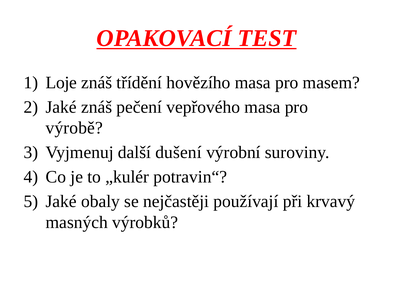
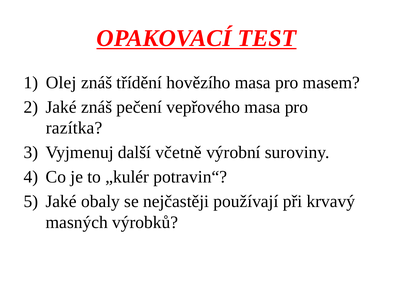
Loje: Loje -> Olej (61, 82)
výrobě: výrobě -> razítka (74, 128)
dušení: dušení -> včetně (179, 152)
